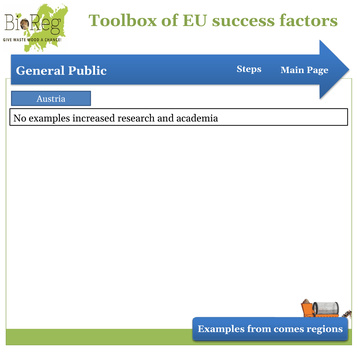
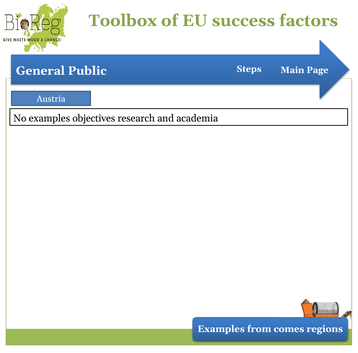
increased: increased -> objectives (94, 118)
